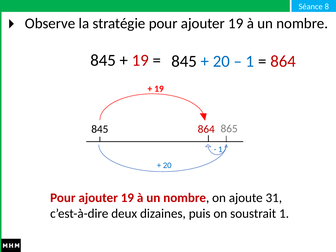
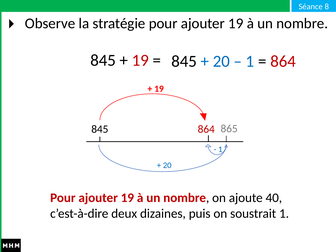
31: 31 -> 40 (274, 198)
